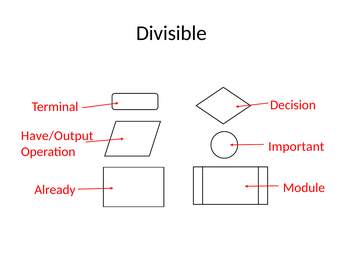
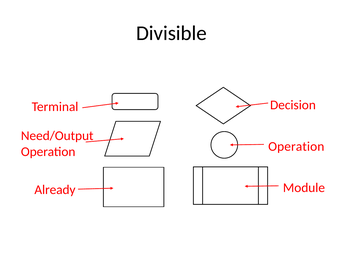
Have/Output: Have/Output -> Need/Output (57, 136)
Important: Important -> Operation (296, 147)
